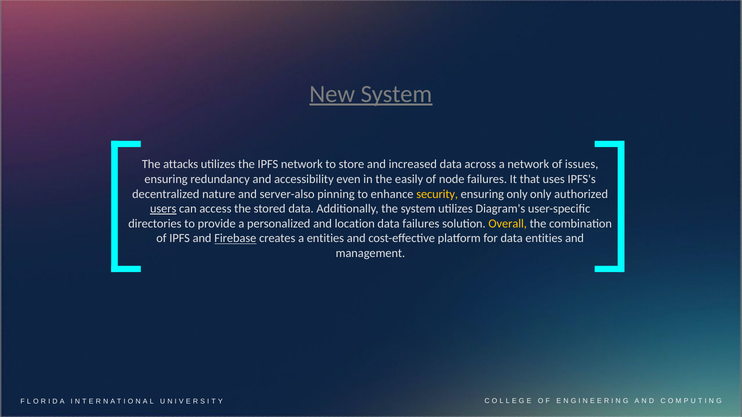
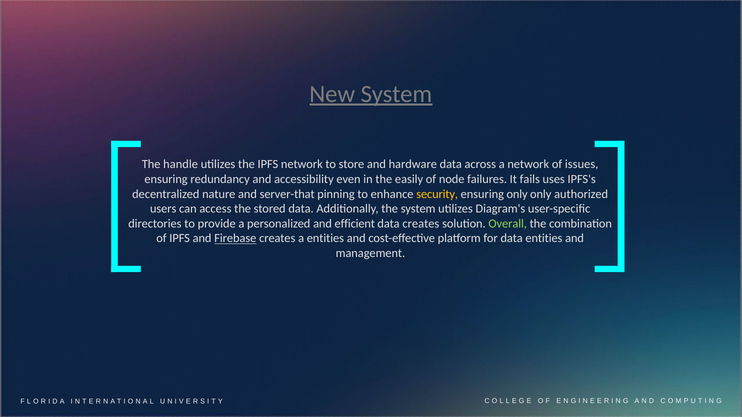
attacks: attacks -> handle (181, 164)
increased: increased -> hardware (413, 164)
that: that -> fails (530, 179)
server-also: server-also -> server-that (287, 194)
users underline: present -> none (163, 209)
location: location -> efficient (355, 224)
data failures: failures -> creates (421, 224)
Overall colour: yellow -> light green (508, 224)
